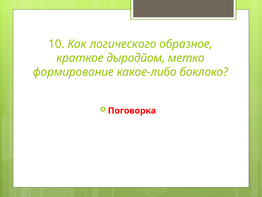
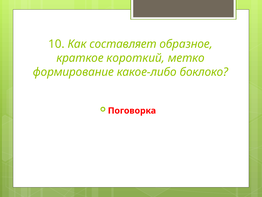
логического: логического -> составляет (123, 44)
дыродйом: дыродйом -> короткий (136, 58)
